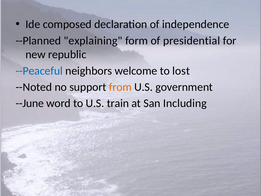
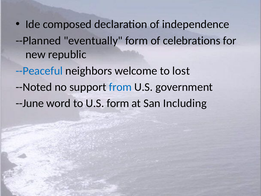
explaining: explaining -> eventually (93, 41)
presidential: presidential -> celebrations (192, 41)
from colour: orange -> blue (120, 87)
U.S train: train -> form (118, 103)
